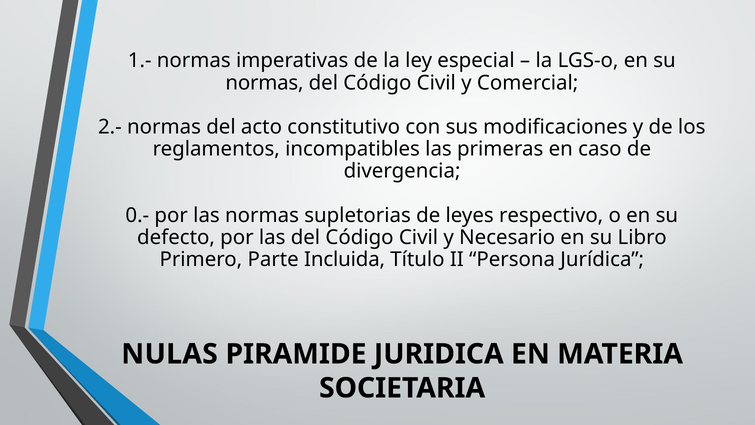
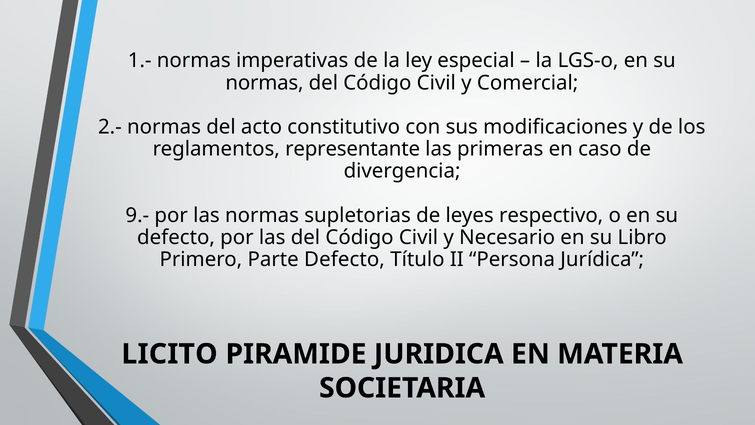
incompatibles: incompatibles -> representante (353, 149)
0.-: 0.- -> 9.- (137, 215)
Parte Incluida: Incluida -> Defecto (344, 259)
NULAS: NULAS -> LICITO (170, 354)
